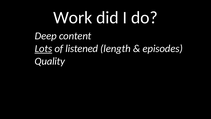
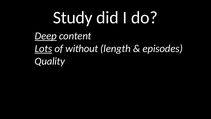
Work: Work -> Study (73, 18)
Deep underline: none -> present (46, 36)
listened: listened -> without (82, 48)
